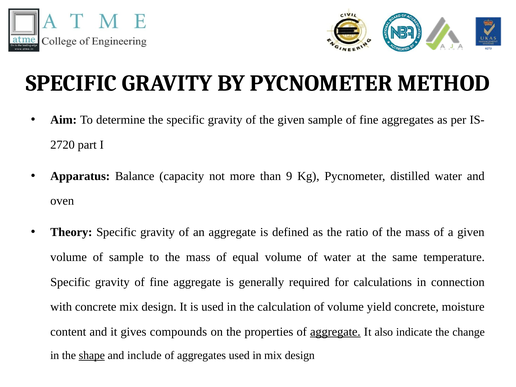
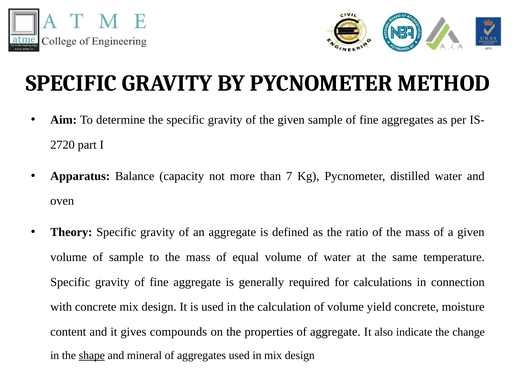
9: 9 -> 7 (289, 176)
aggregate underline: present -> none (335, 332)
include: include -> mineral (144, 355)
